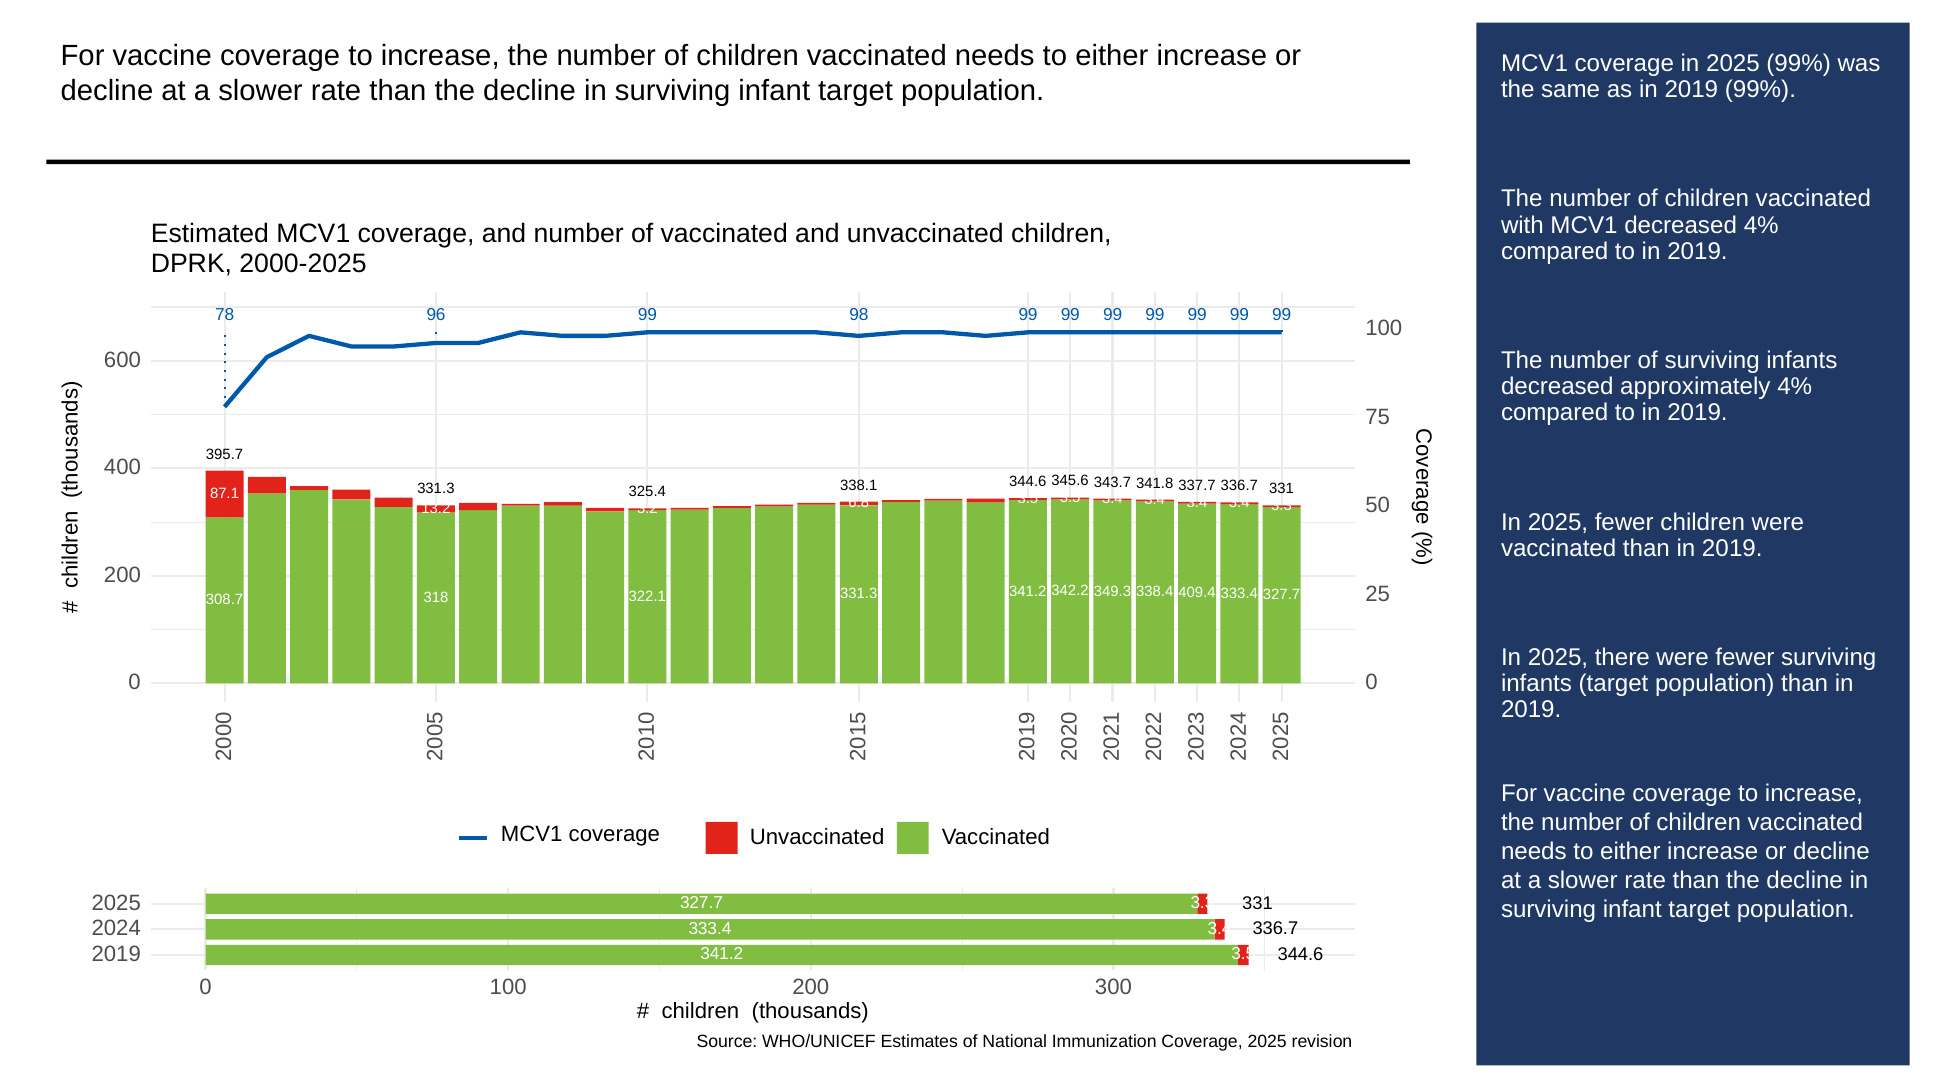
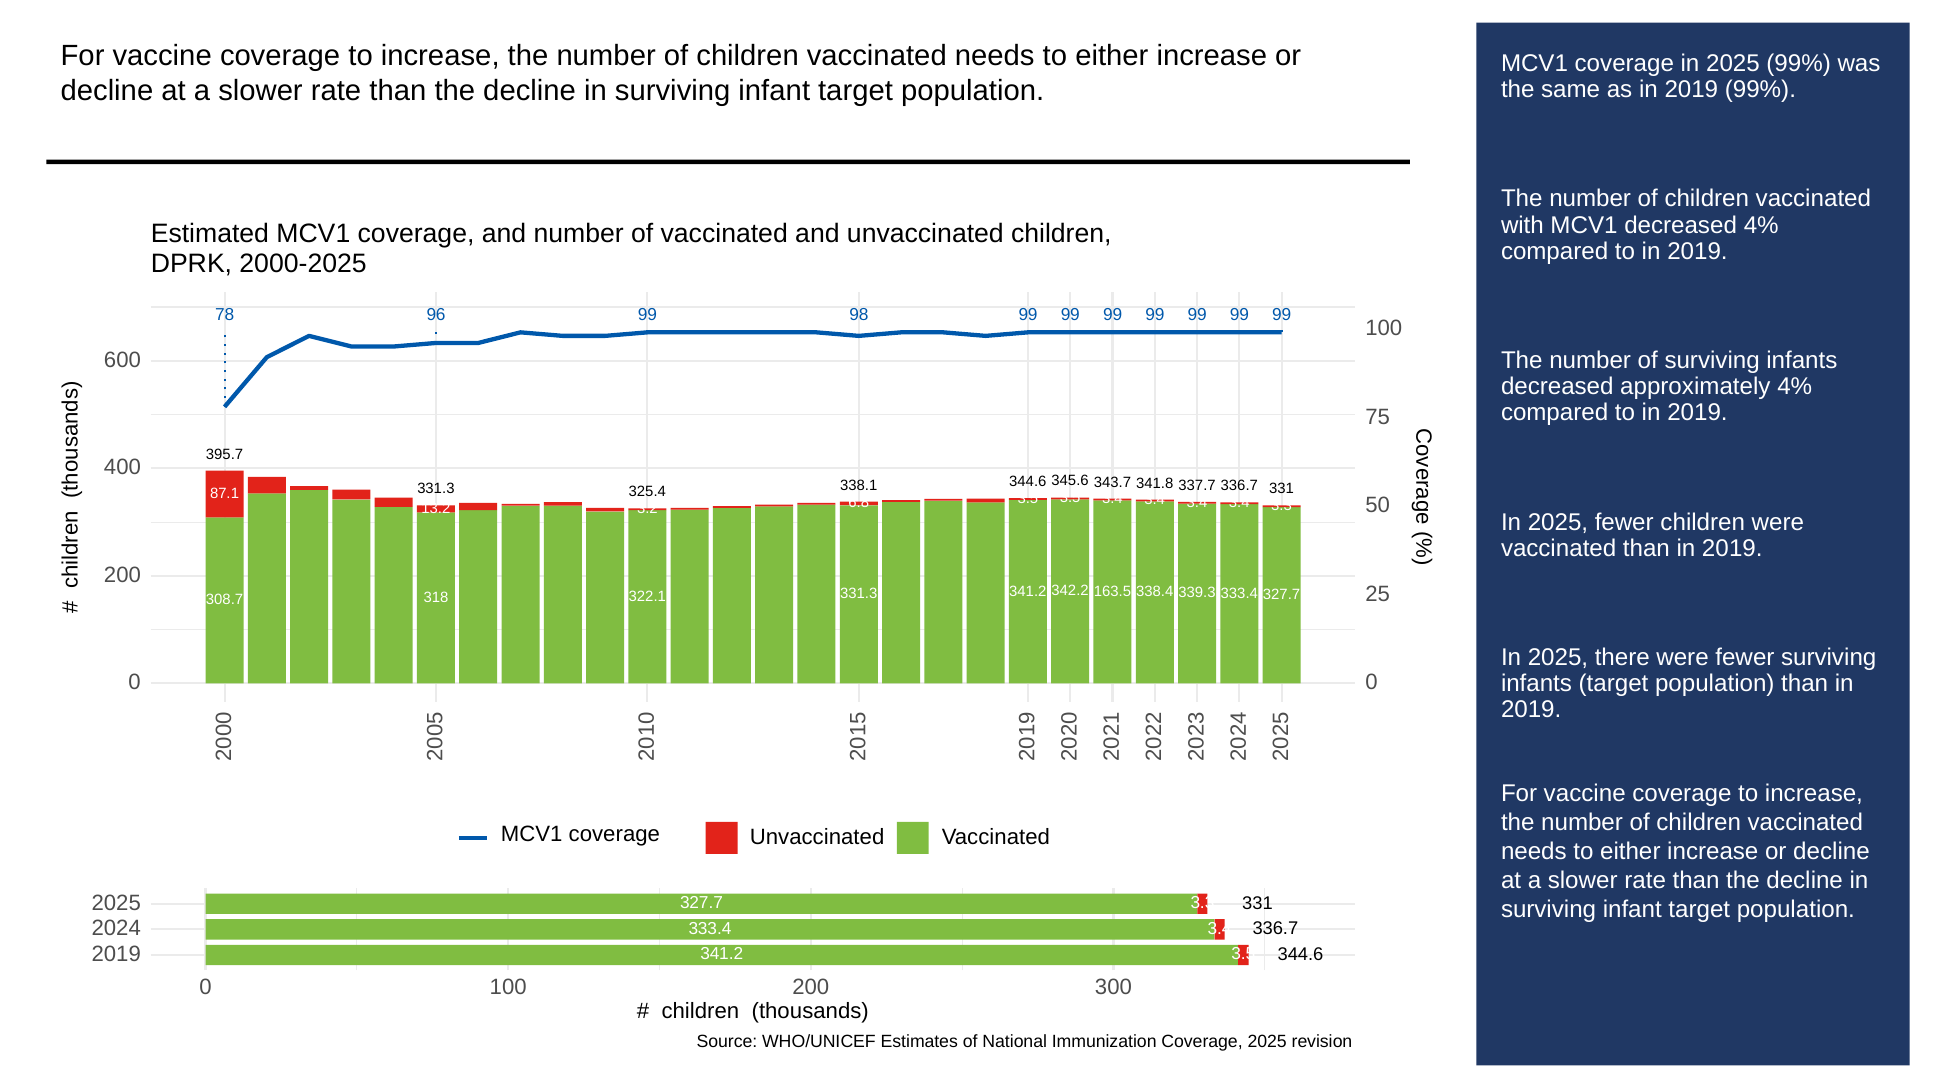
349.3: 349.3 -> 163.5 (1112, 591)
409.4: 409.4 -> 339.3 (1197, 593)
